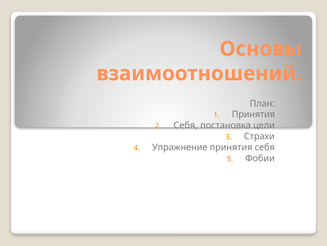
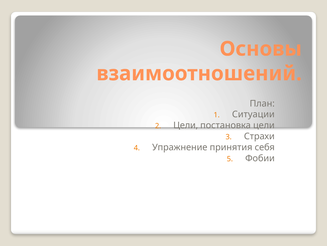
Принятия: Принятия -> Ситуации (253, 114)
Себя: Себя -> Цели (186, 125)
